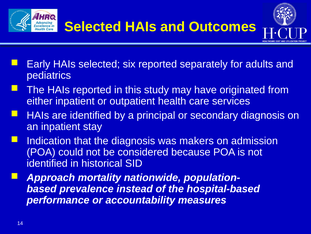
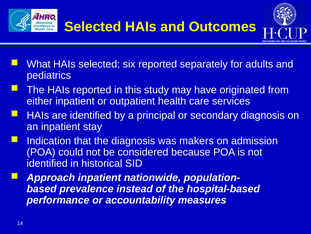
Early: Early -> What (39, 64)
Approach mortality: mortality -> inpatient (99, 177)
